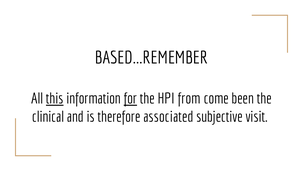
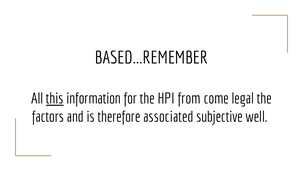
for underline: present -> none (130, 98)
been: been -> legal (243, 98)
clinical: clinical -> factors (48, 117)
visit: visit -> well (257, 117)
